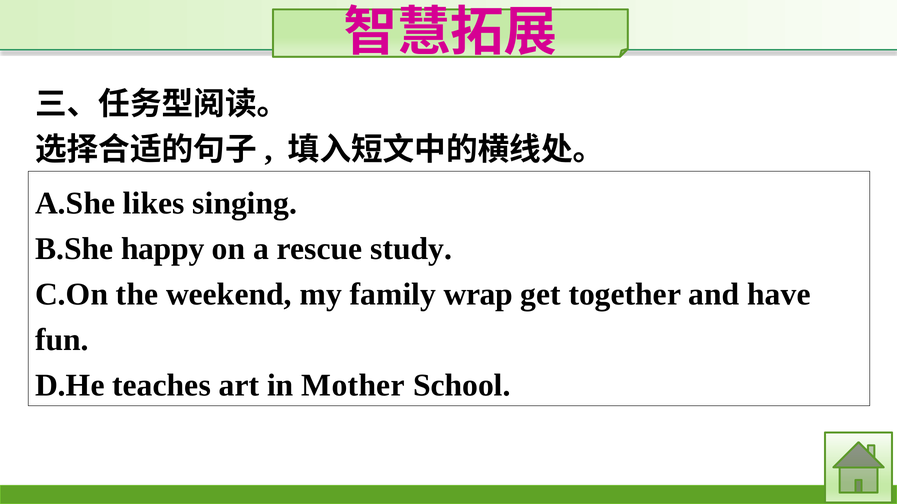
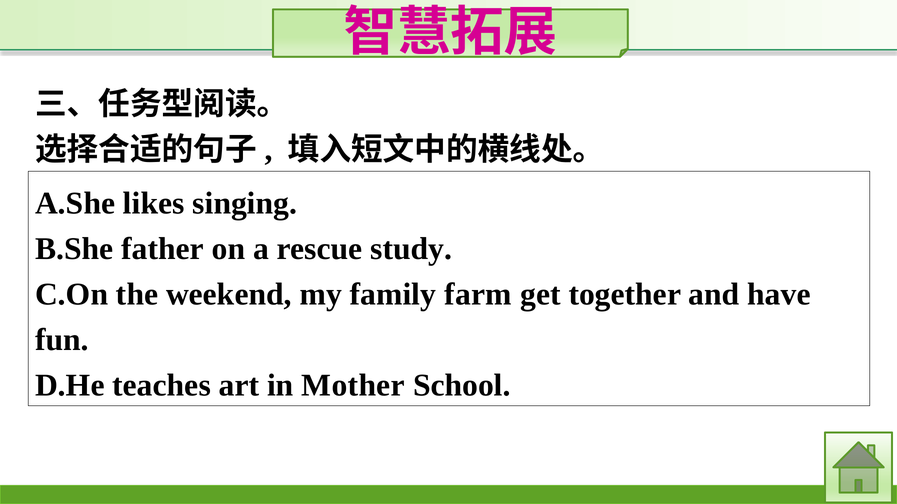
happy: happy -> father (163, 249)
wrap: wrap -> farm (478, 295)
